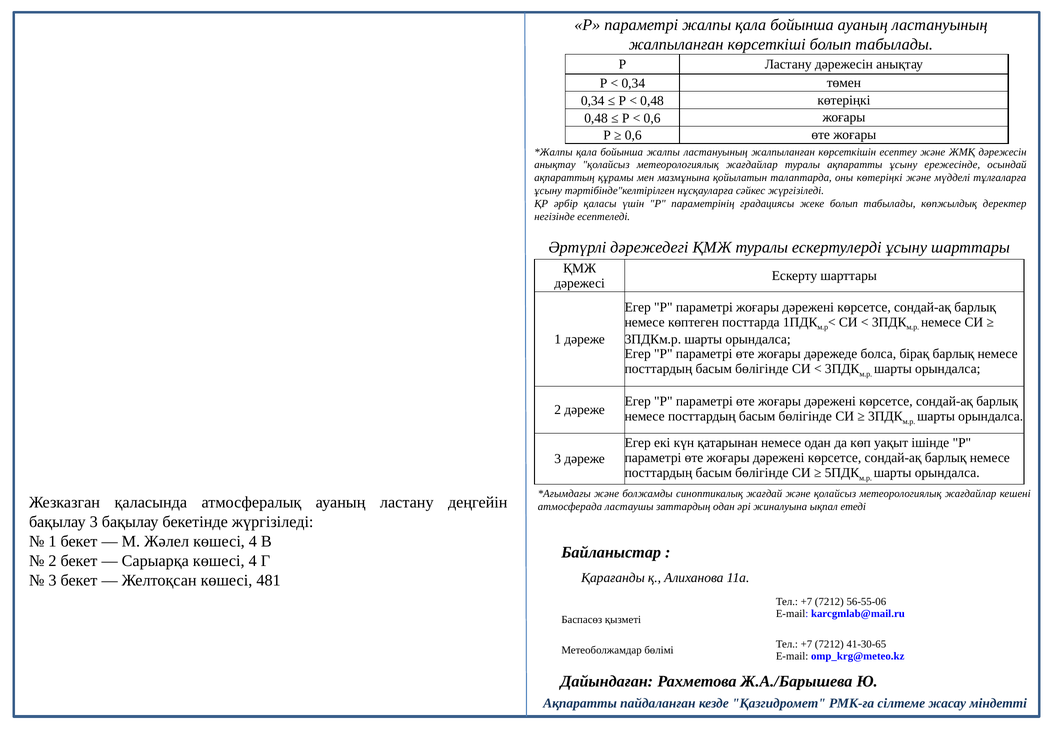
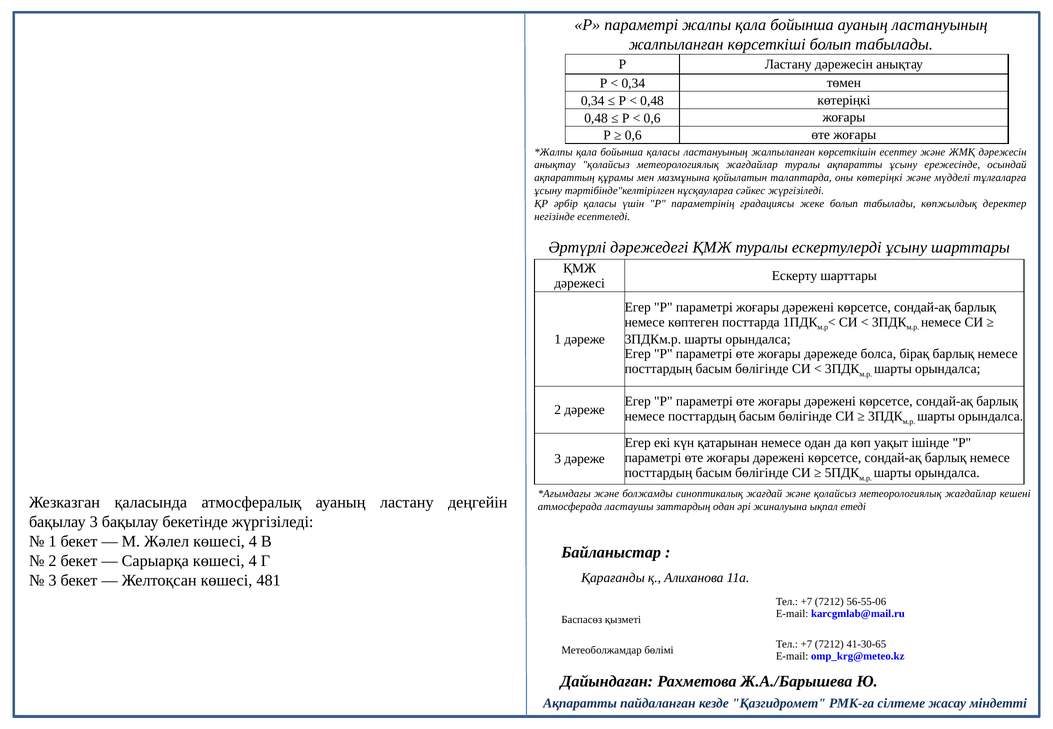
бойынша жалпы: жалпы -> қаласы (663, 152)
